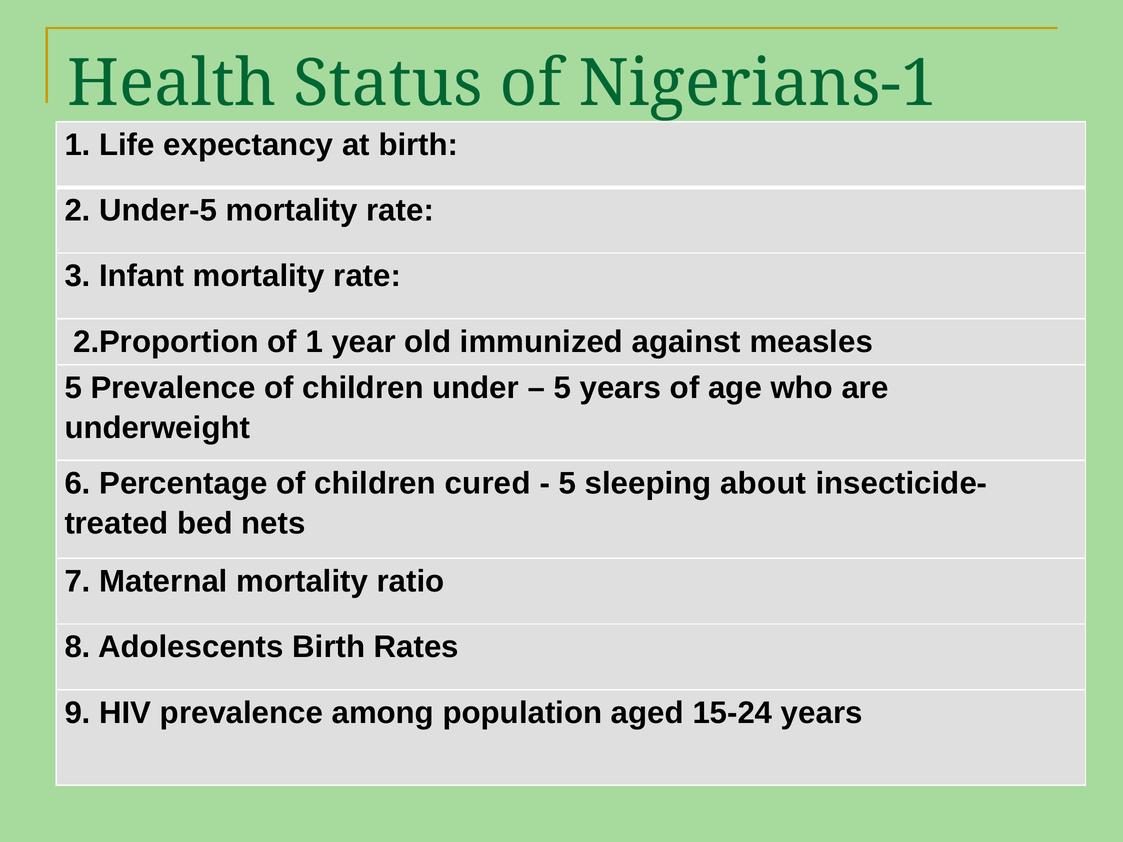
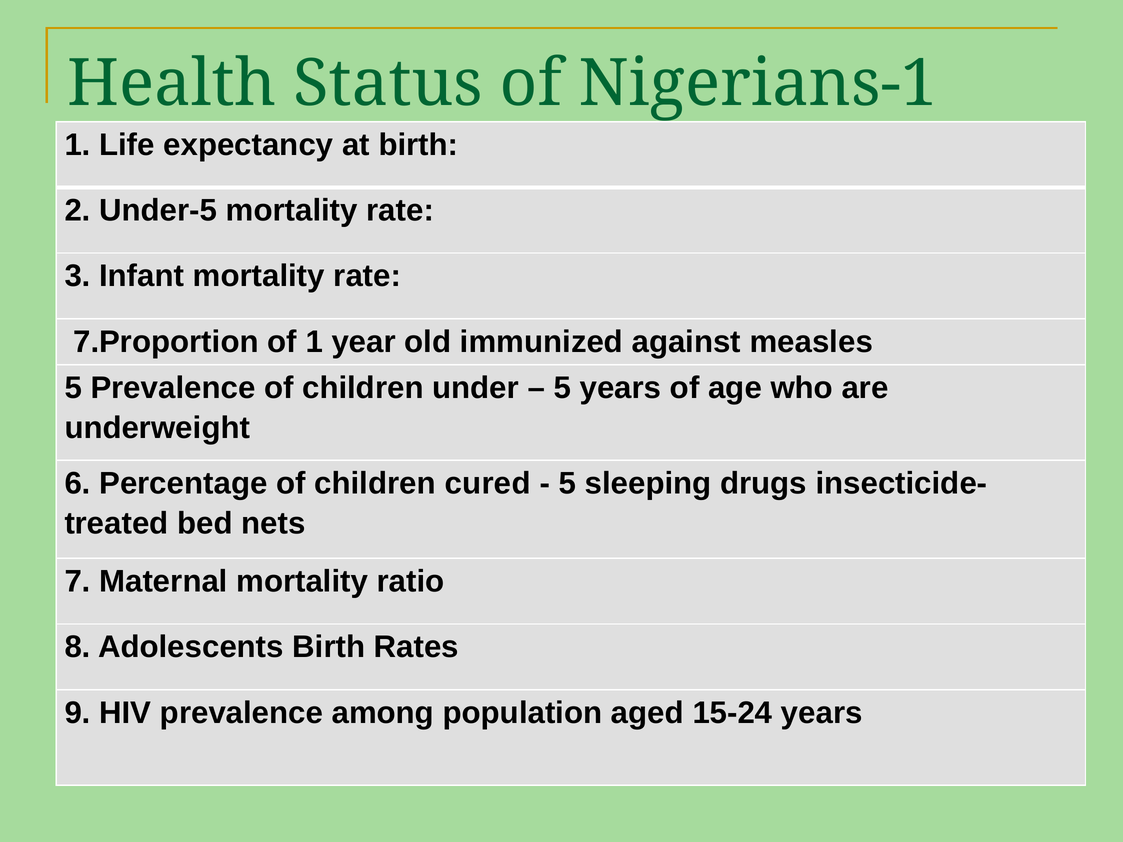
2.Proportion: 2.Proportion -> 7.Proportion (166, 342)
about: about -> drugs (763, 483)
